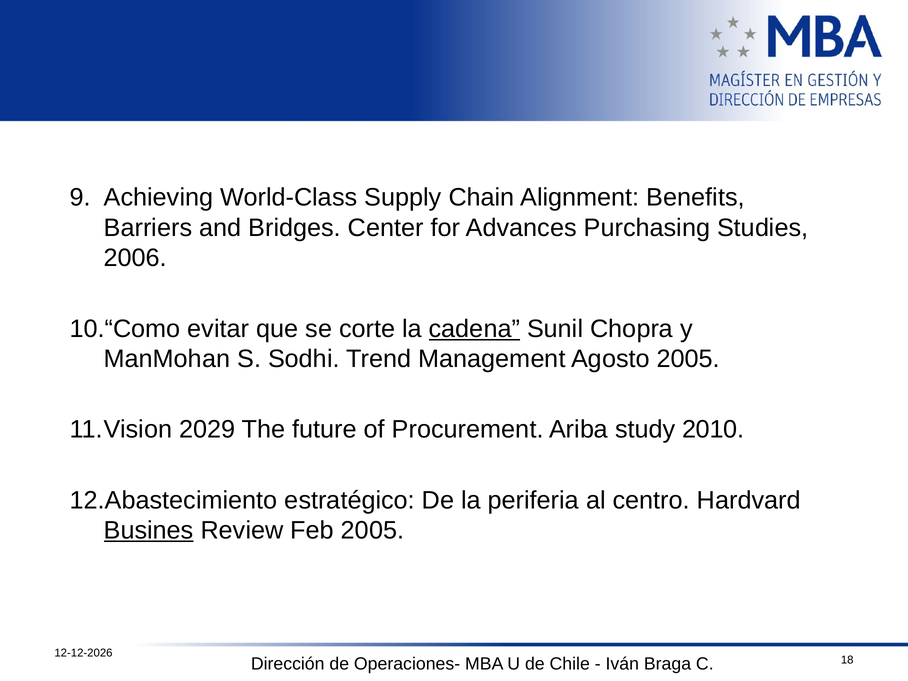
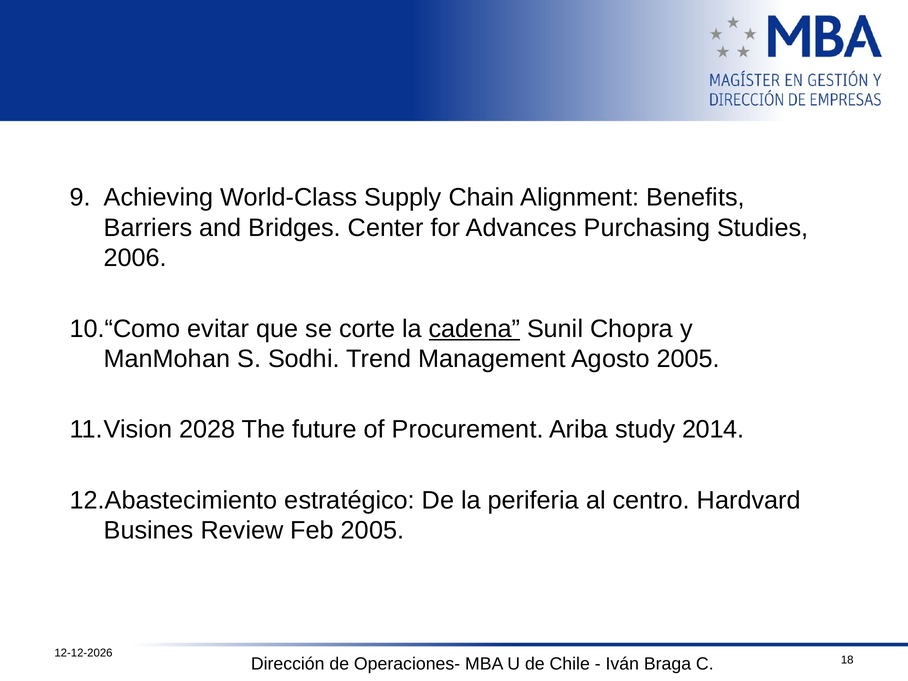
2029: 2029 -> 2028 (207, 430)
2010: 2010 -> 2014 (713, 430)
Busines underline: present -> none (149, 531)
